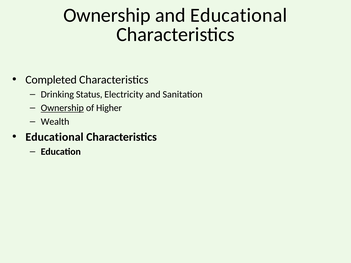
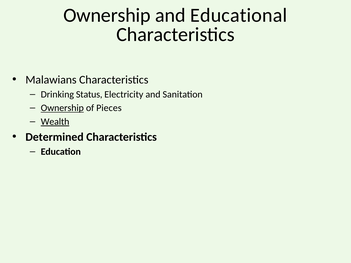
Completed: Completed -> Malawians (51, 80)
Higher: Higher -> Pieces (109, 108)
Wealth underline: none -> present (55, 122)
Educational: Educational -> Determined (55, 137)
